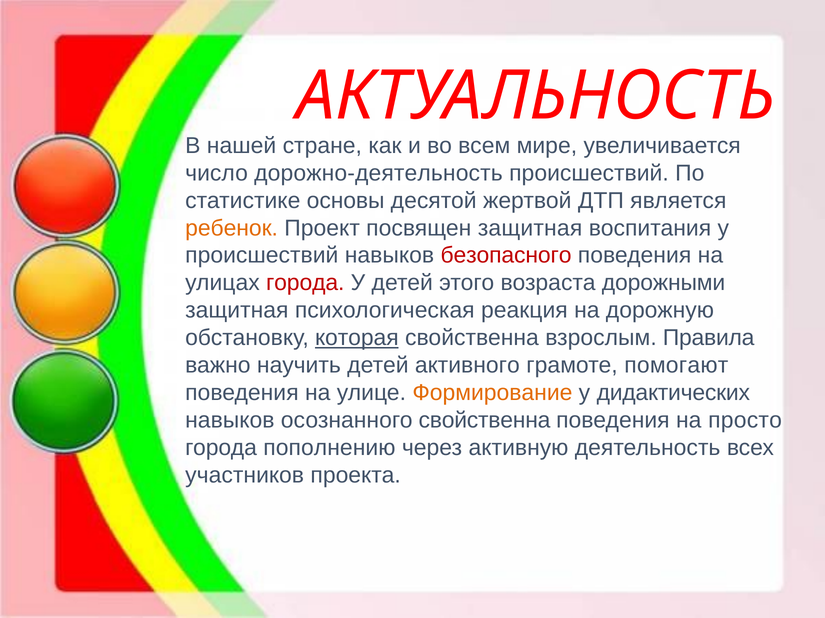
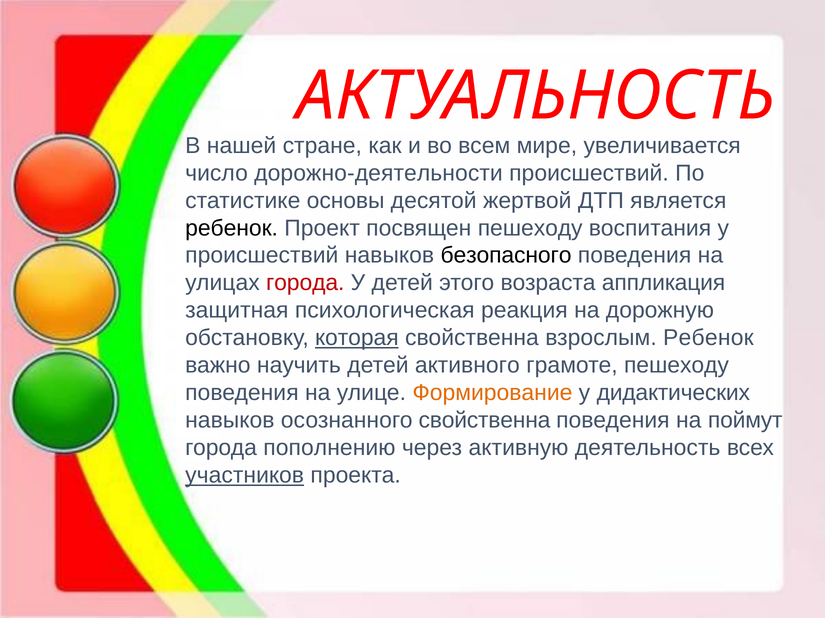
дорожно-деятельность: дорожно-деятельность -> дорожно-деятельности (379, 173)
ребенок colour: orange -> black (232, 228)
посвящен защитная: защитная -> пешеходу (530, 228)
безопасного colour: red -> black (506, 256)
дорожными: дорожными -> аппликация (664, 283)
взрослым Правила: Правила -> Ребенок (708, 338)
грамоте помогают: помогают -> пешеходу (676, 366)
просто: просто -> поймут (745, 421)
участников underline: none -> present (245, 476)
